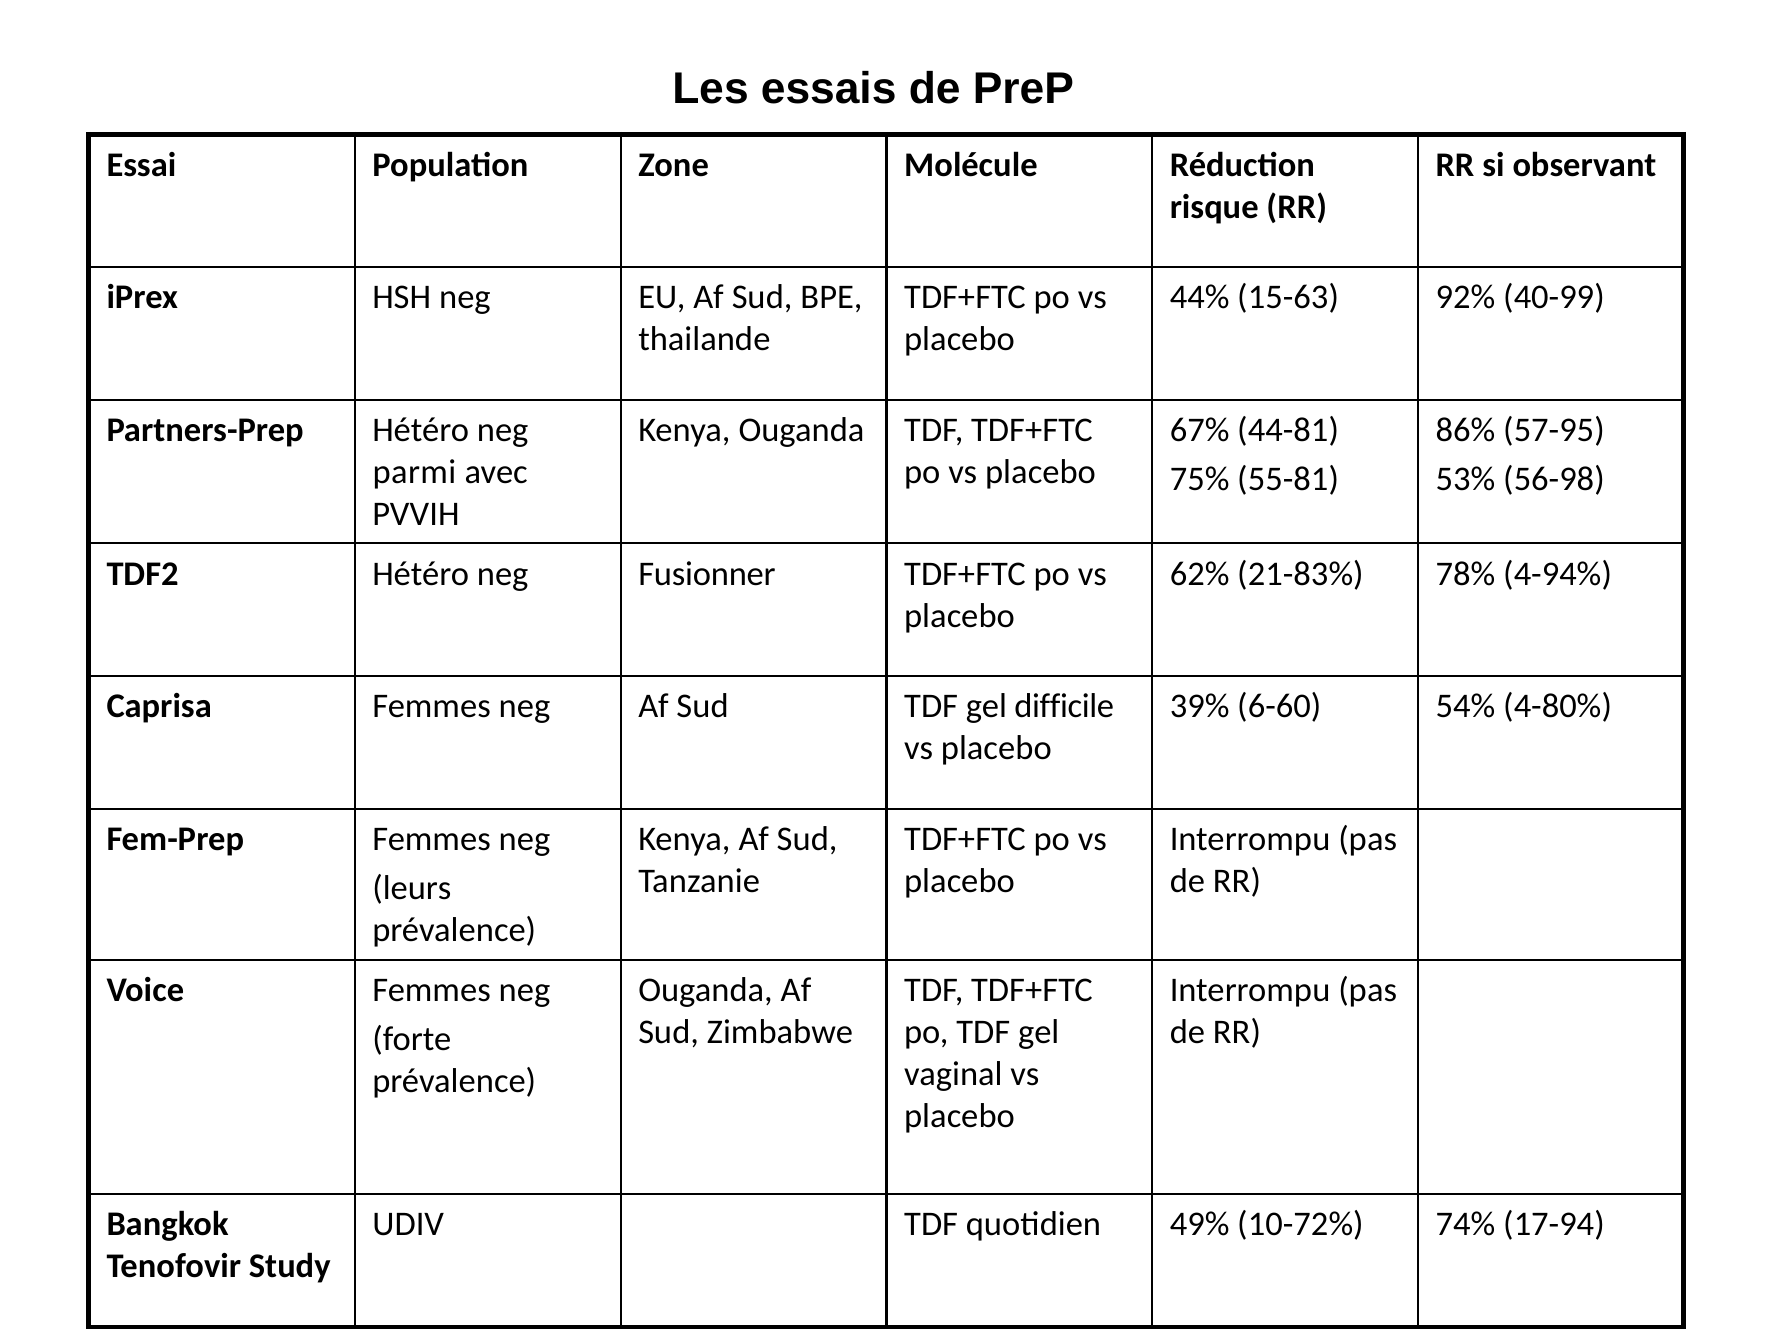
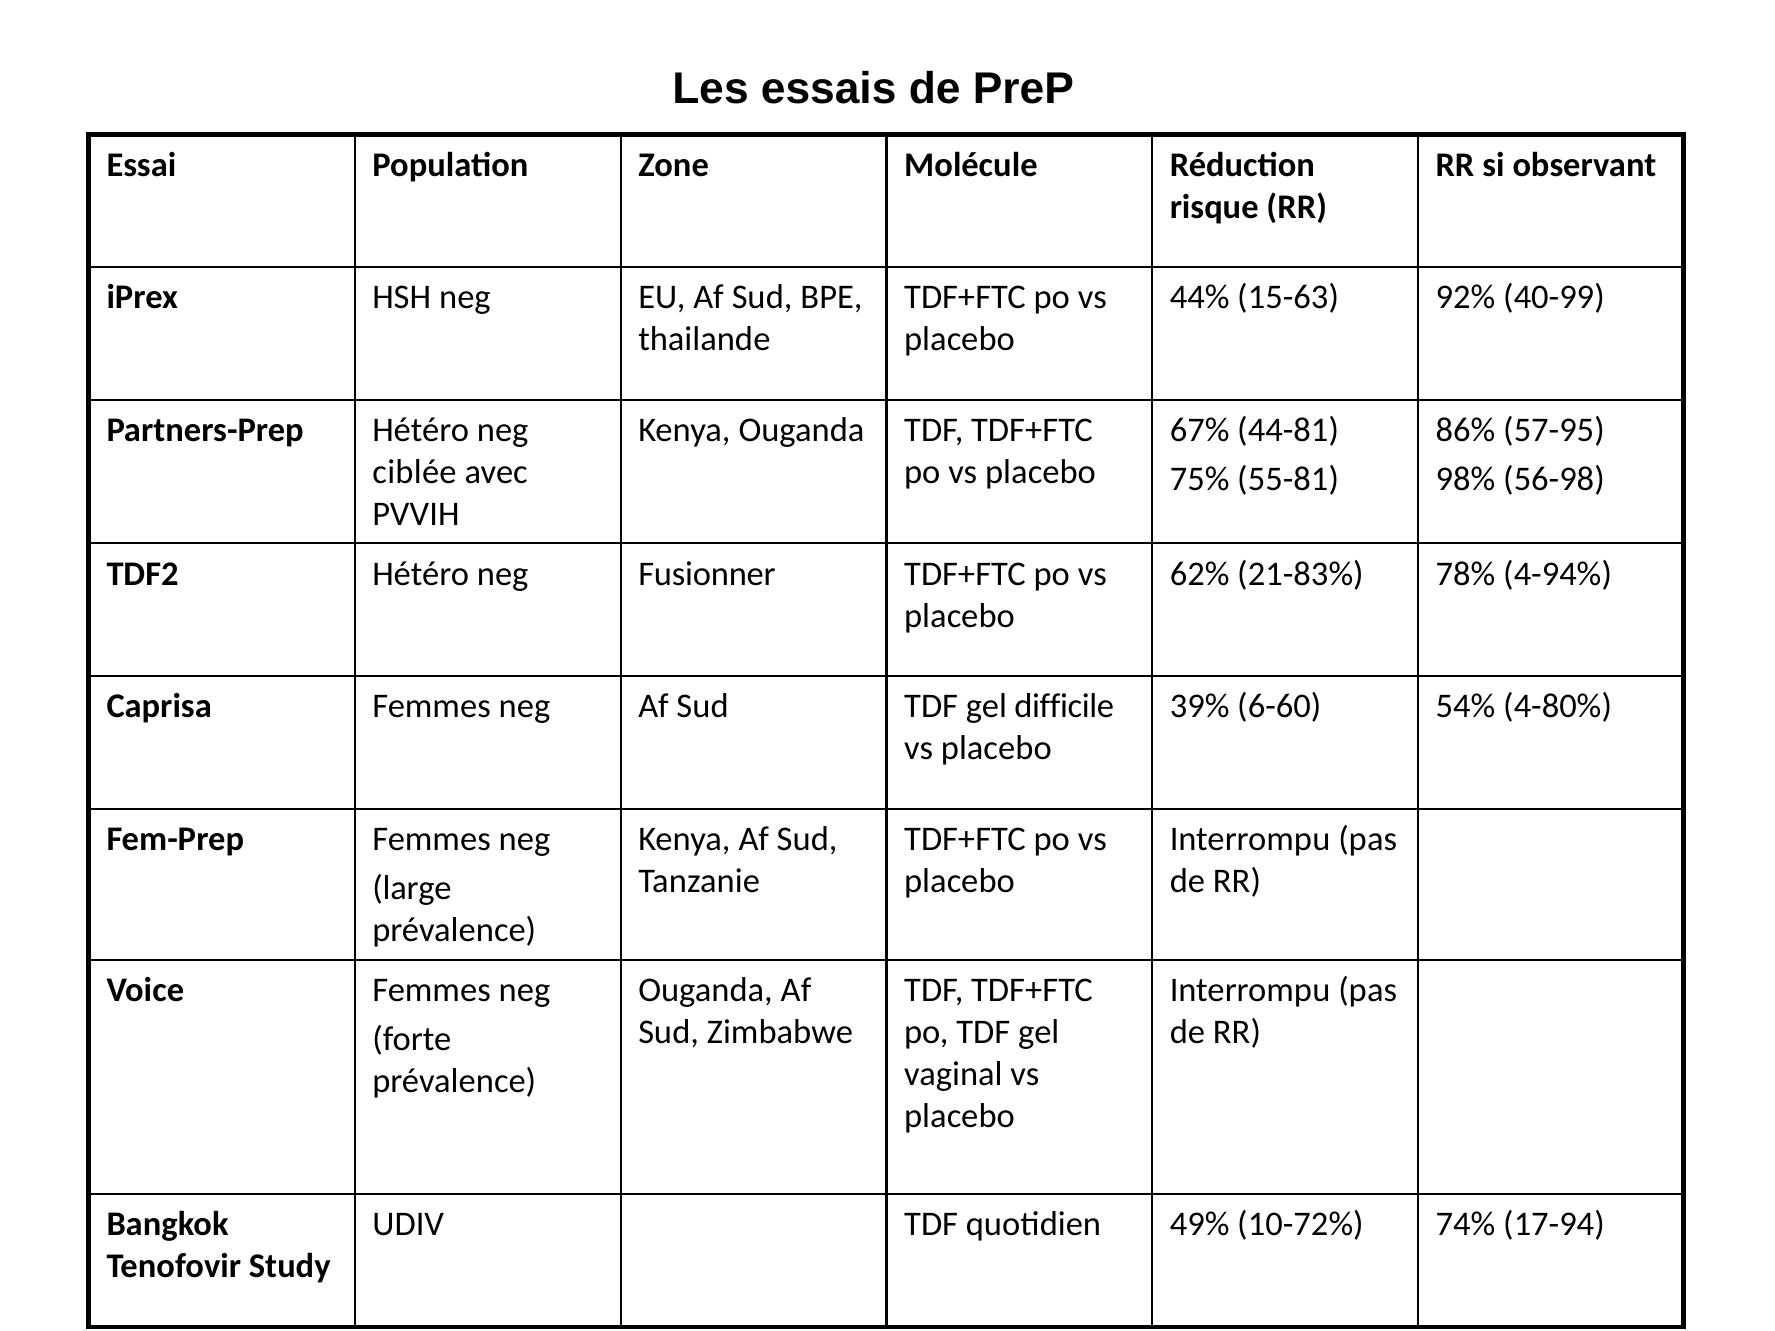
parmi: parmi -> ciblée (415, 472)
53%: 53% -> 98% (1466, 479)
leurs: leurs -> large (412, 888)
